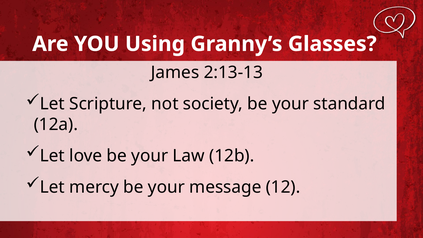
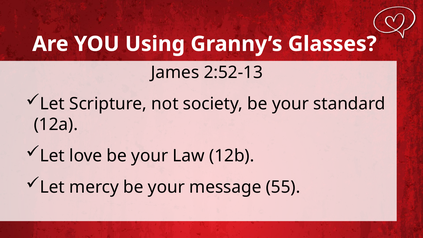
2:13-13: 2:13-13 -> 2:52-13 (233, 72)
12: 12 -> 55 (283, 187)
